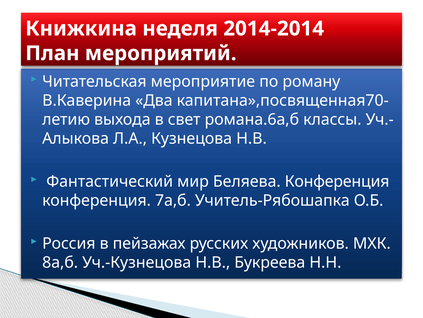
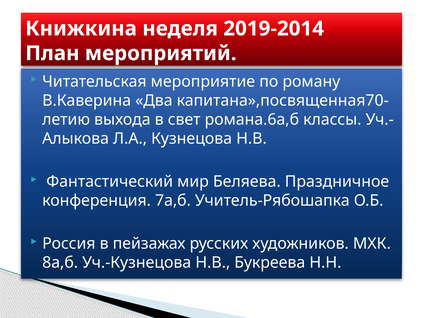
2014-2014: 2014-2014 -> 2019-2014 (274, 29)
Беляева Конференция: Конференция -> Праздничное (337, 181)
